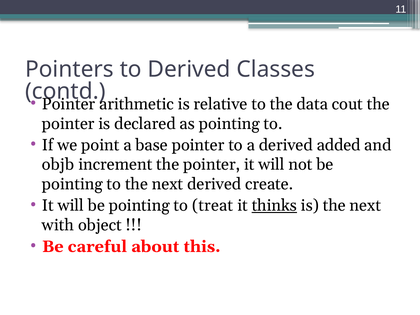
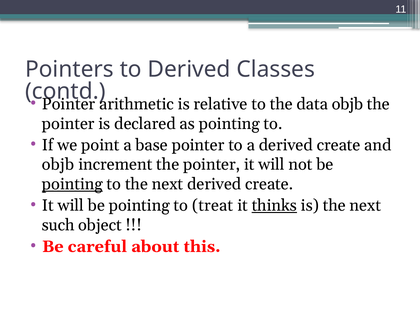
data cout: cout -> objb (347, 104)
a derived added: added -> create (339, 145)
pointing underline: none -> present (72, 184)
with: with -> such (58, 225)
